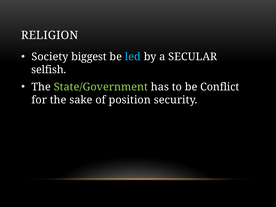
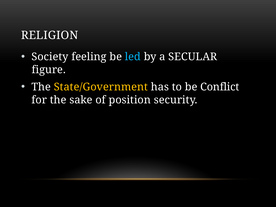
biggest: biggest -> feeling (89, 57)
selfish: selfish -> figure (49, 70)
State/Government colour: light green -> yellow (101, 87)
